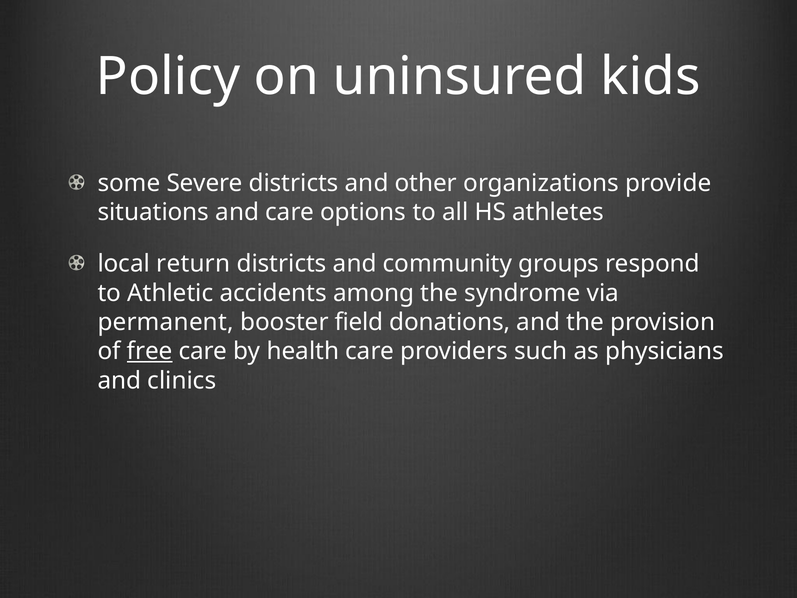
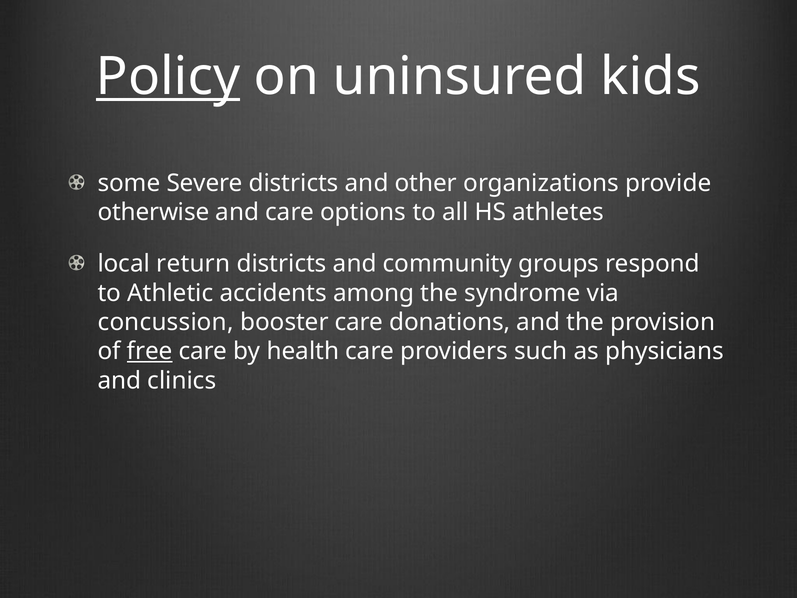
Policy underline: none -> present (168, 77)
situations: situations -> otherwise (153, 212)
permanent: permanent -> concussion (166, 322)
booster field: field -> care (359, 322)
